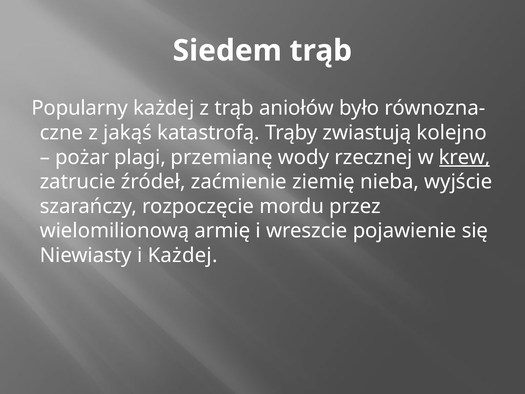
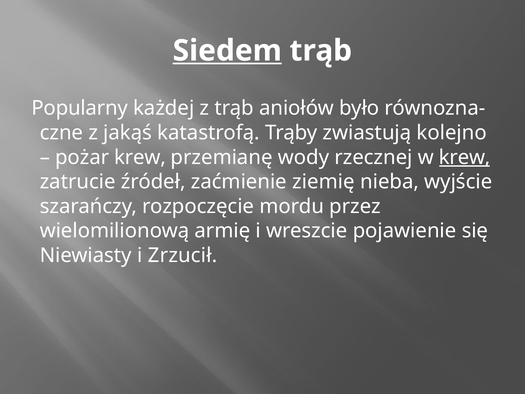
Siedem underline: none -> present (227, 51)
pożar plagi: plagi -> krew (140, 157)
i Każdej: Każdej -> Zrzucił (183, 255)
